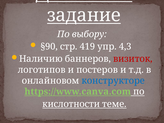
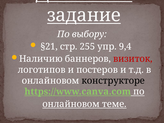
§90: §90 -> §21 (49, 47)
419: 419 -> 255 (87, 47)
4,3: 4,3 -> 9,4 (125, 47)
конструкторе colour: blue -> black (113, 81)
кислотности: кислотности -> онлайновом (71, 104)
